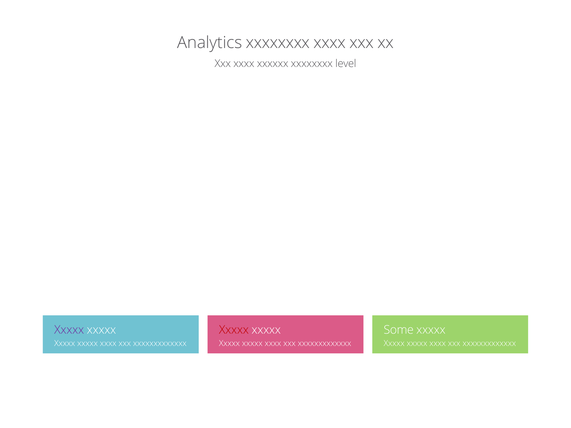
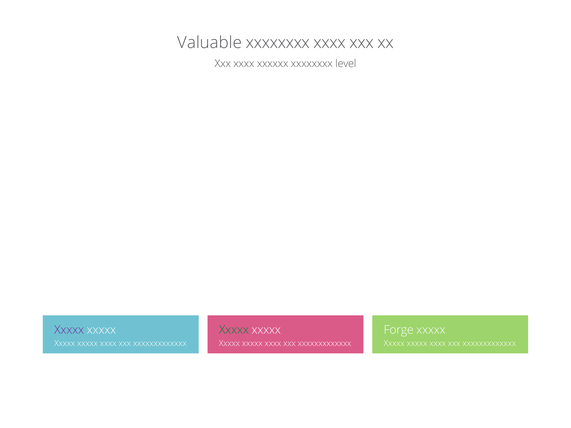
Analytics: Analytics -> Valuable (210, 43)
Xxxxx colour: red -> green (234, 330)
Some: Some -> Forge (399, 330)
